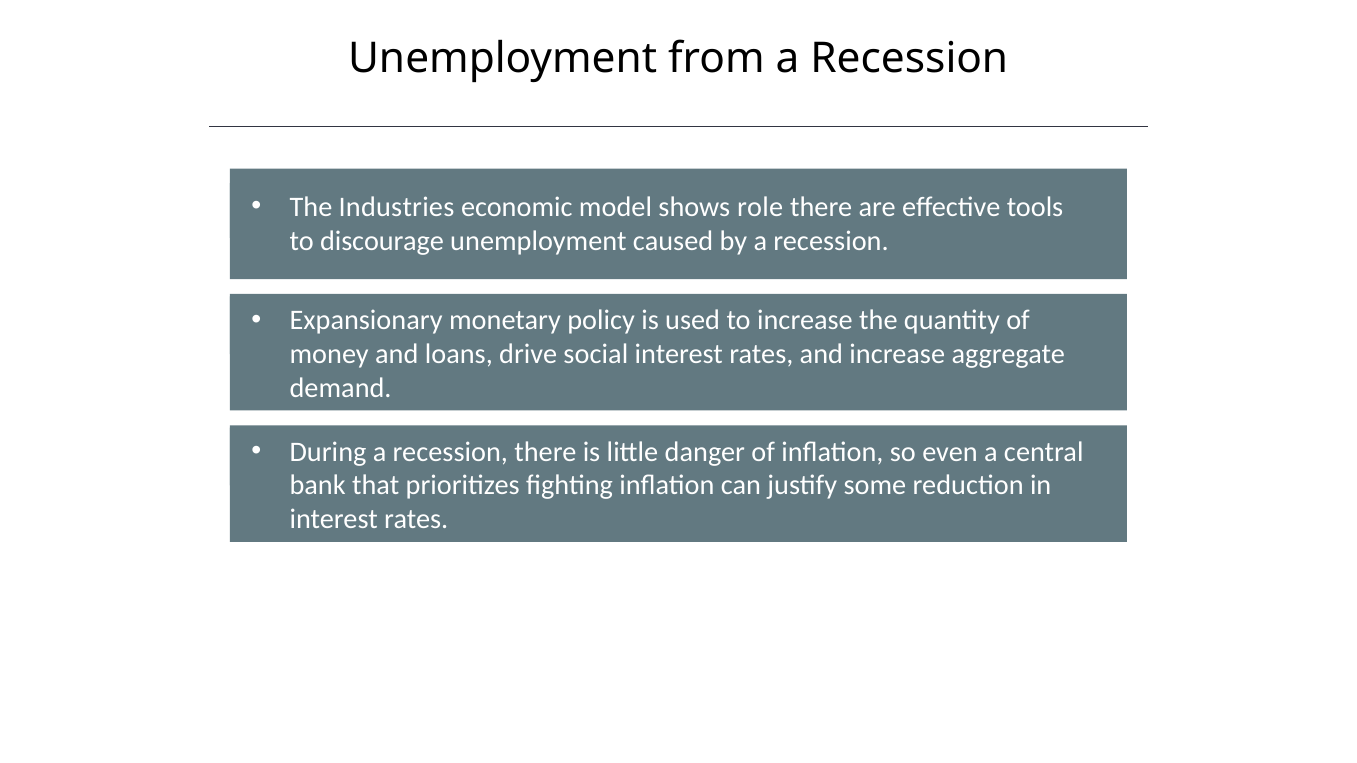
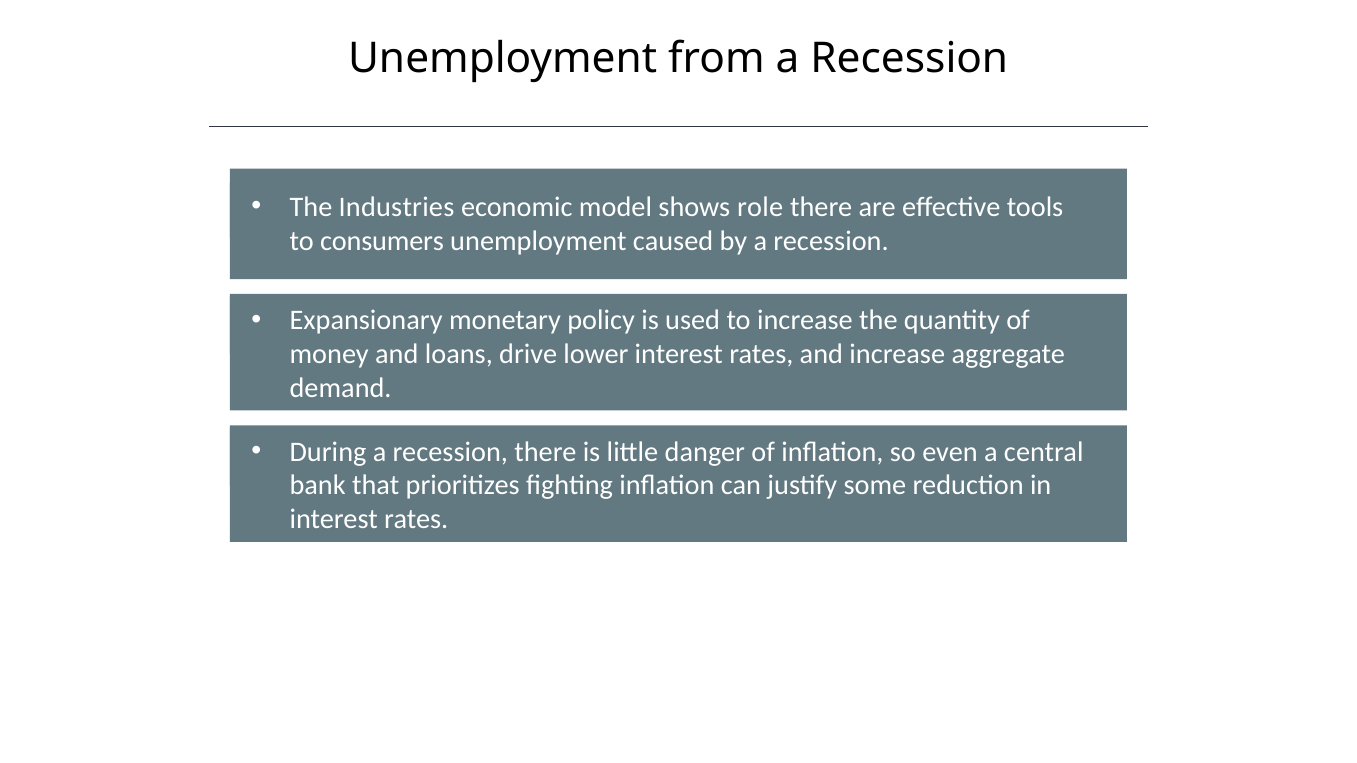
to discourage: discourage -> consumers (382, 241)
social: social -> lower (596, 355)
